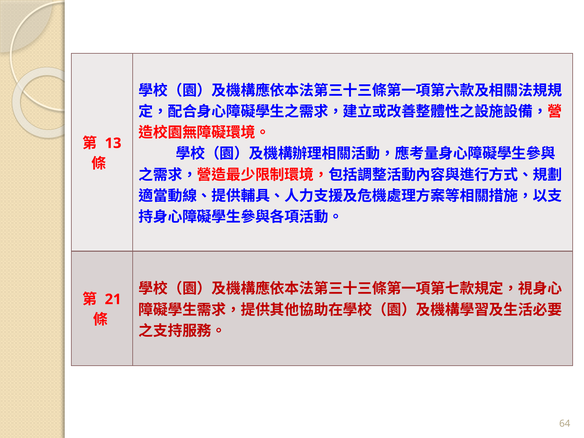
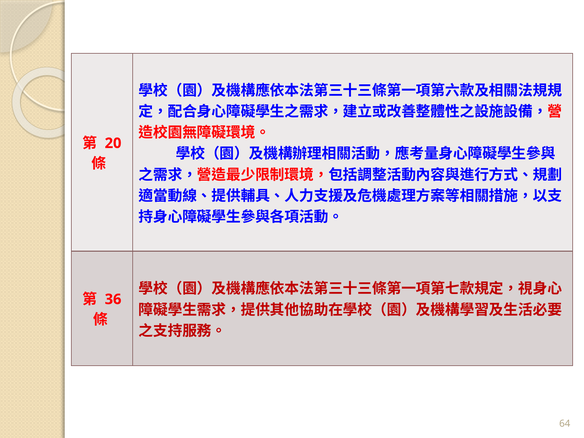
13: 13 -> 20 (113, 143)
21: 21 -> 36 (113, 299)
